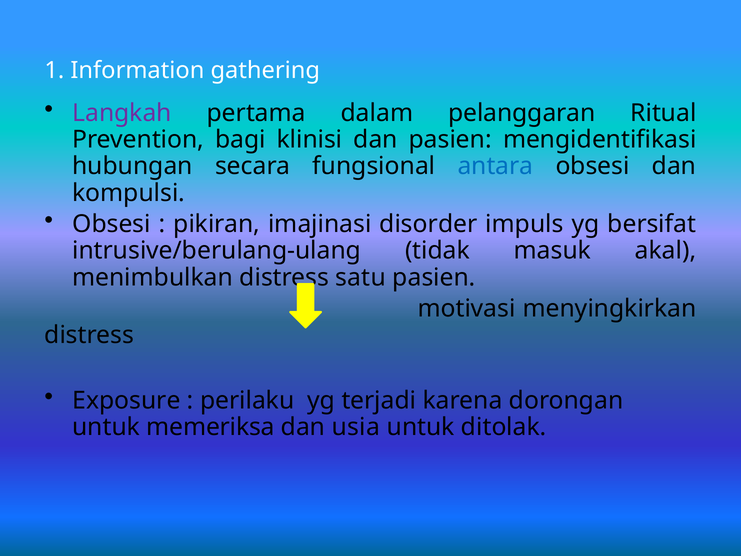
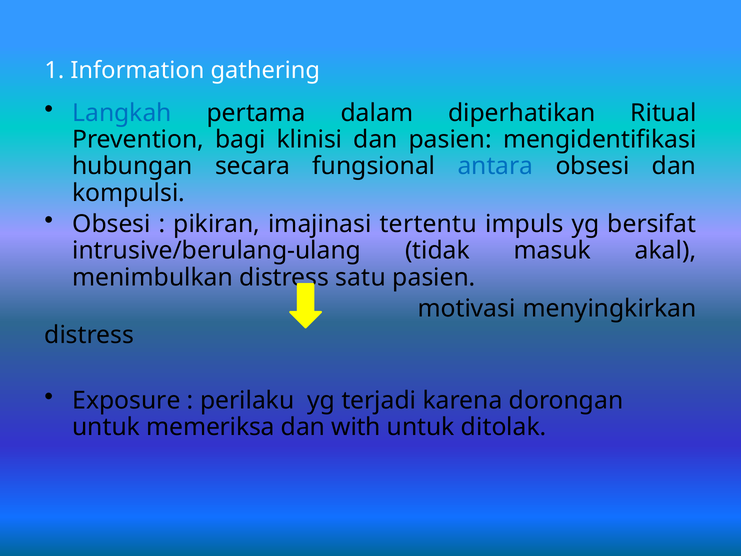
Langkah colour: purple -> blue (122, 113)
pelanggaran: pelanggaran -> diperhatikan (522, 113)
disorder: disorder -> tertentu (428, 224)
usia: usia -> with (356, 427)
